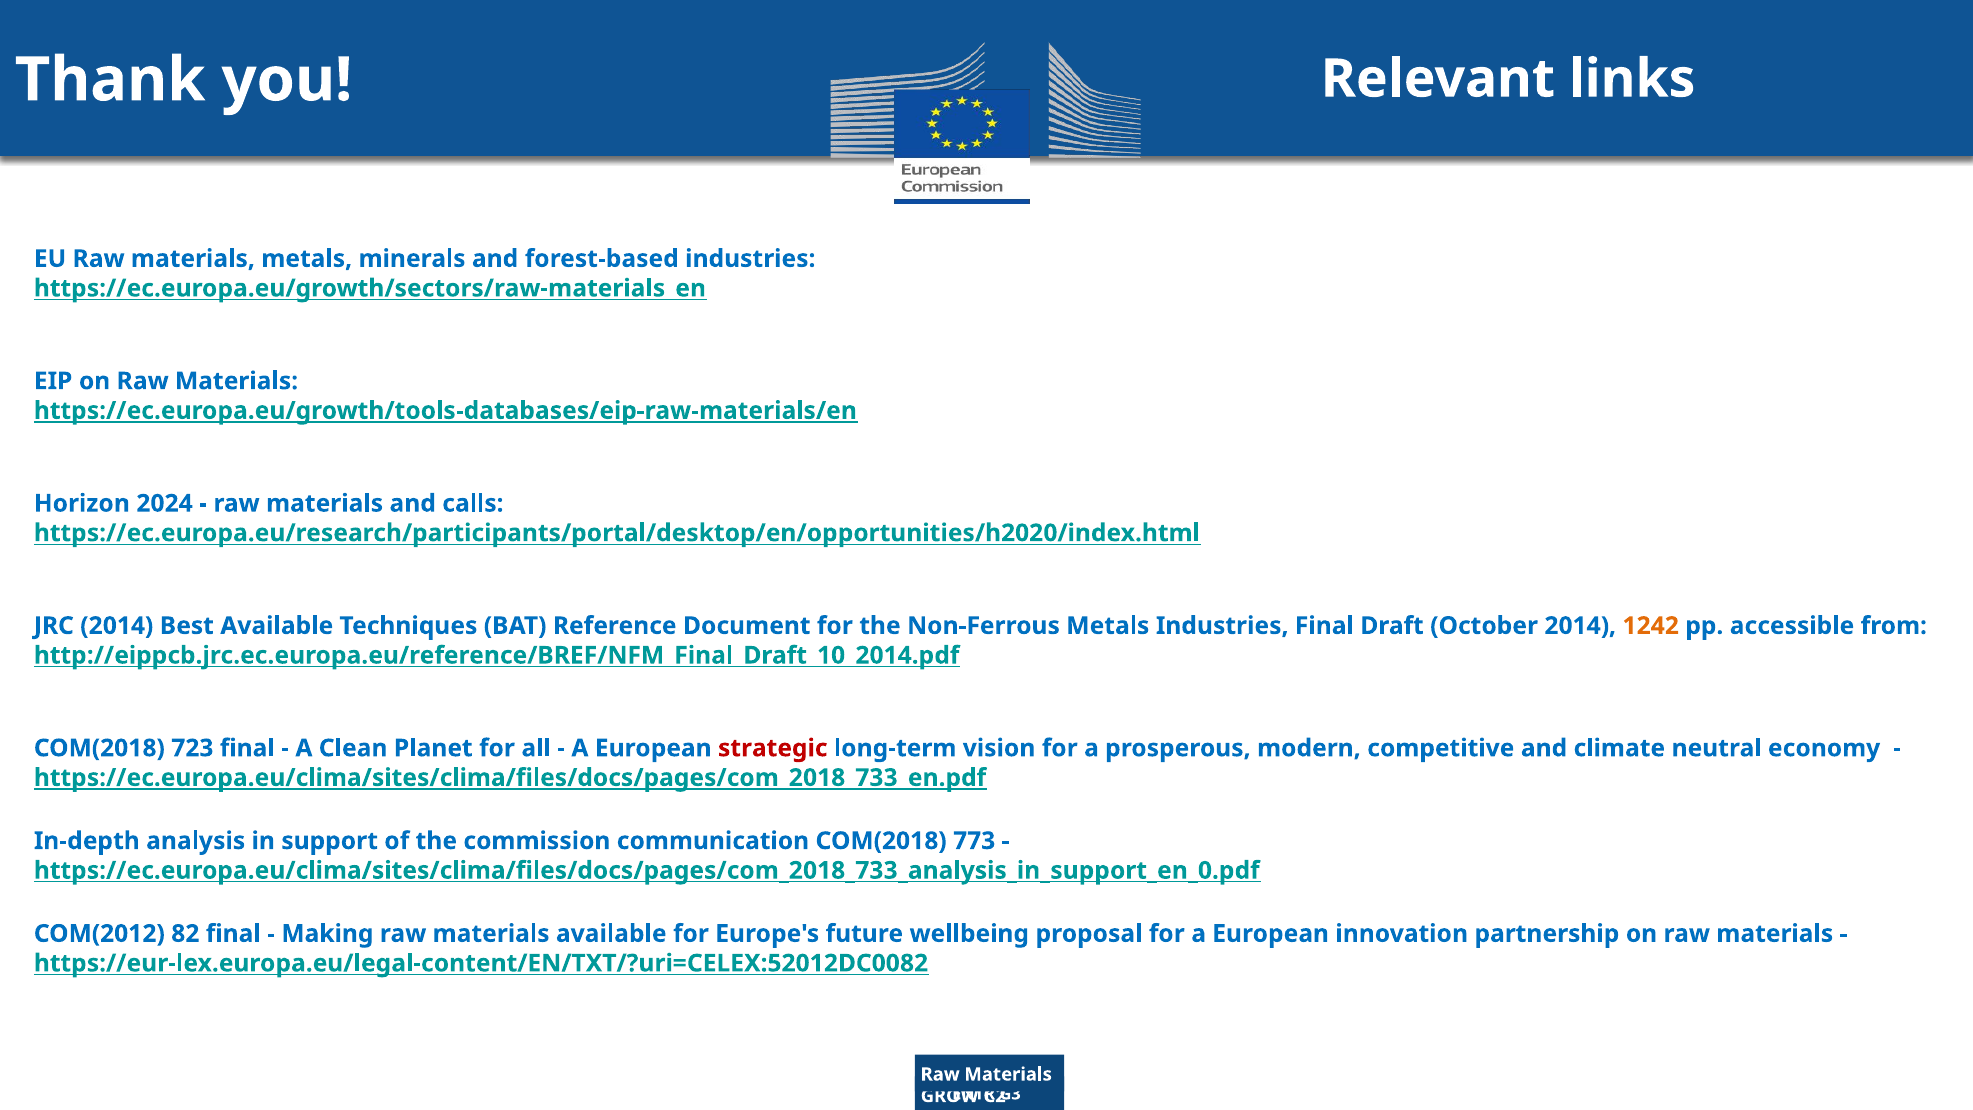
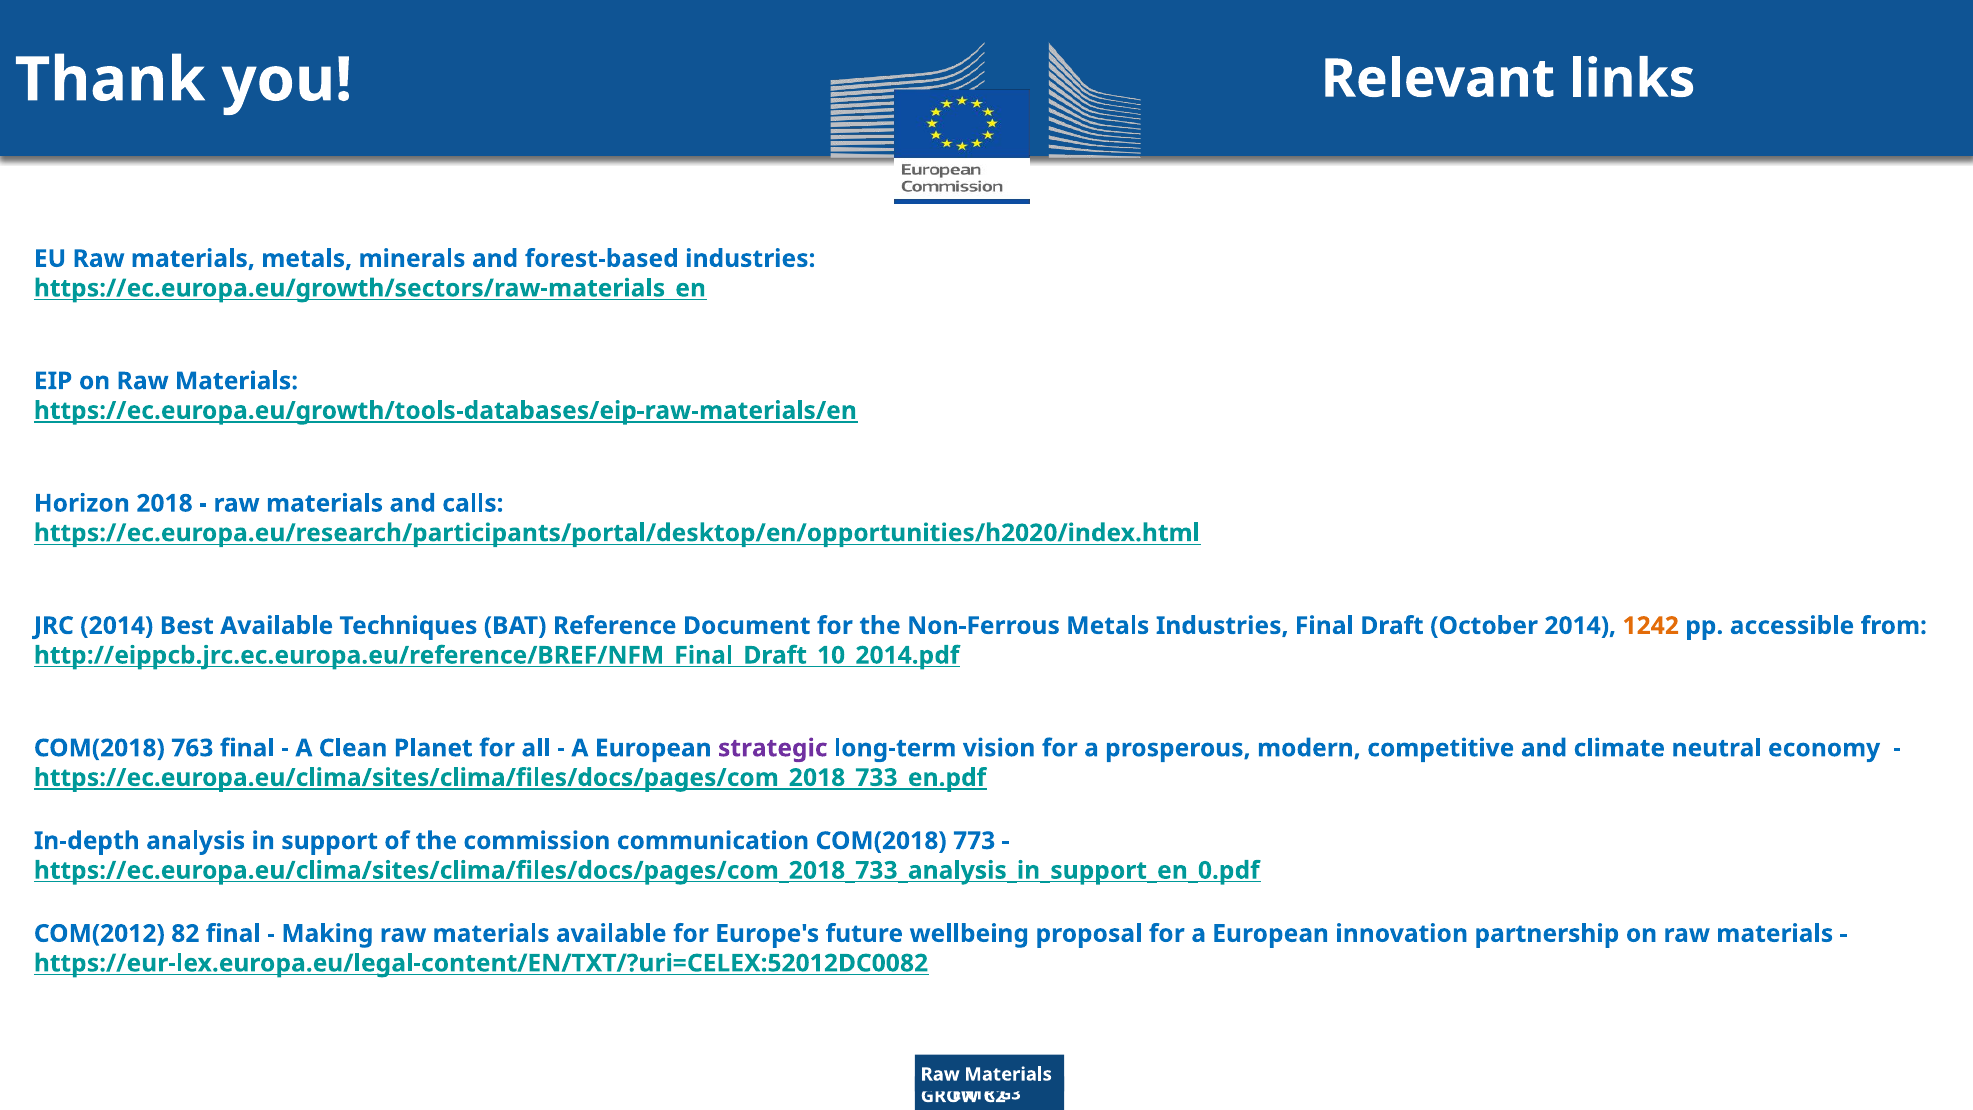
2024: 2024 -> 2018 (165, 503)
723: 723 -> 763 (192, 748)
strategic colour: red -> purple (773, 748)
